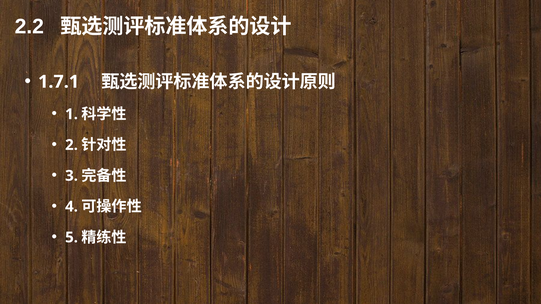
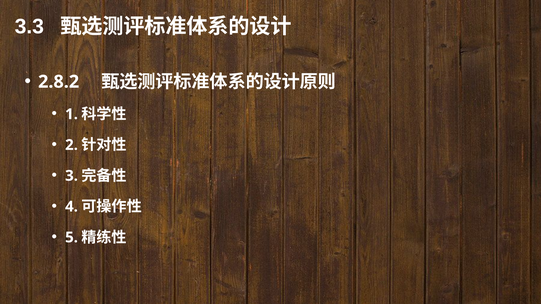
2.2: 2.2 -> 3.3 (29, 27)
1.7.1: 1.7.1 -> 2.8.2 (59, 82)
